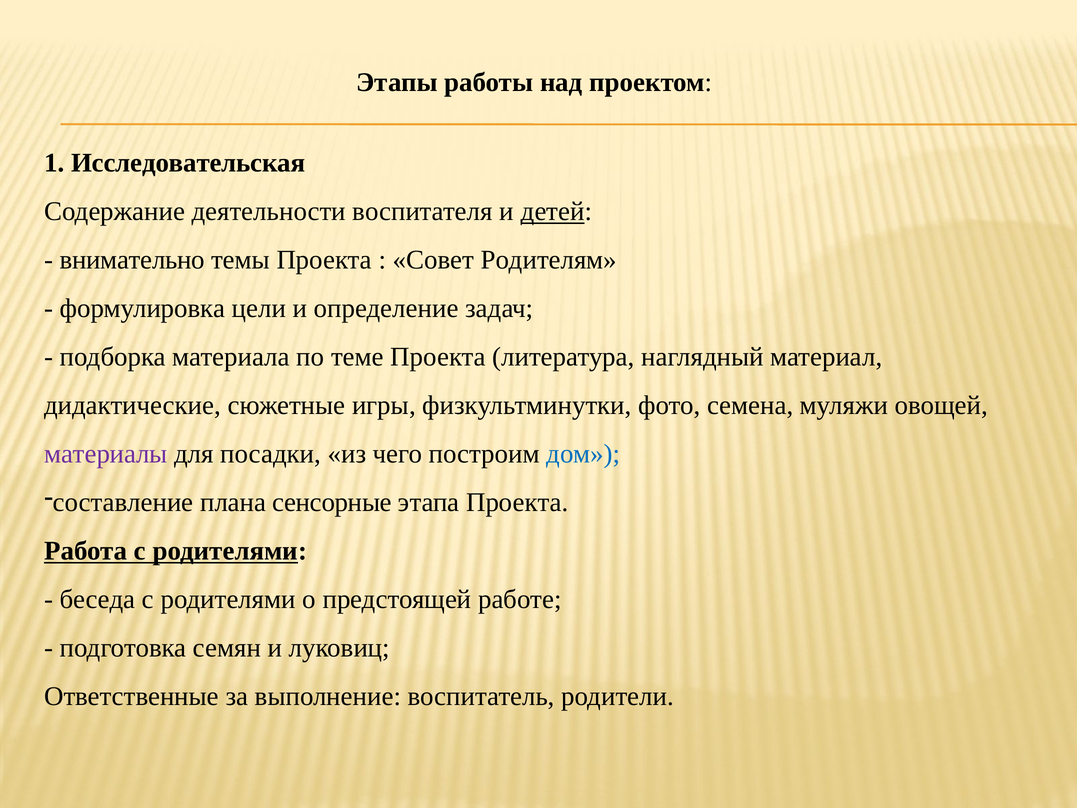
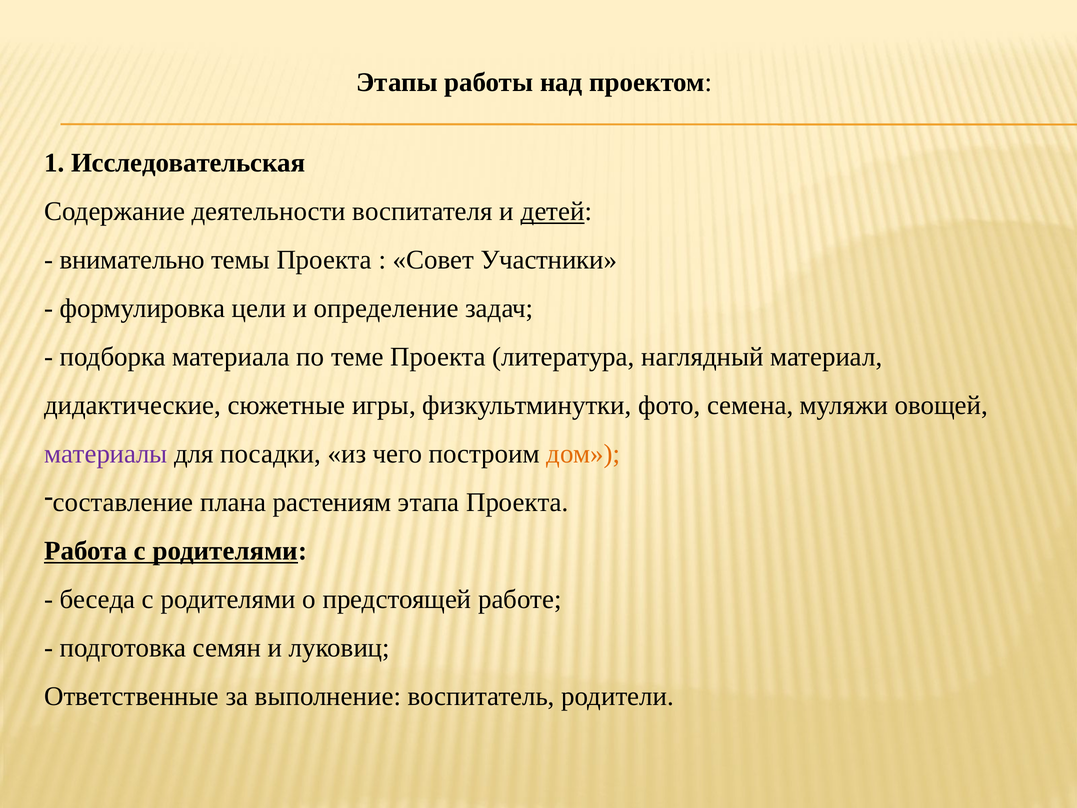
Родителям: Родителям -> Участники (549, 260)
дом colour: blue -> orange (583, 454)
сенсорные: сенсорные -> растениям (332, 502)
